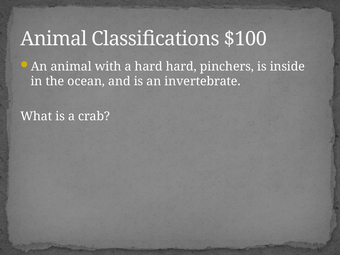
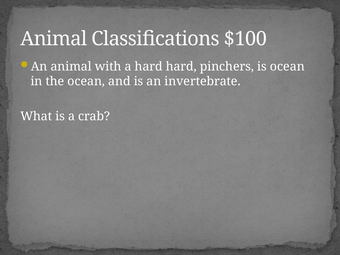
is inside: inside -> ocean (287, 67)
